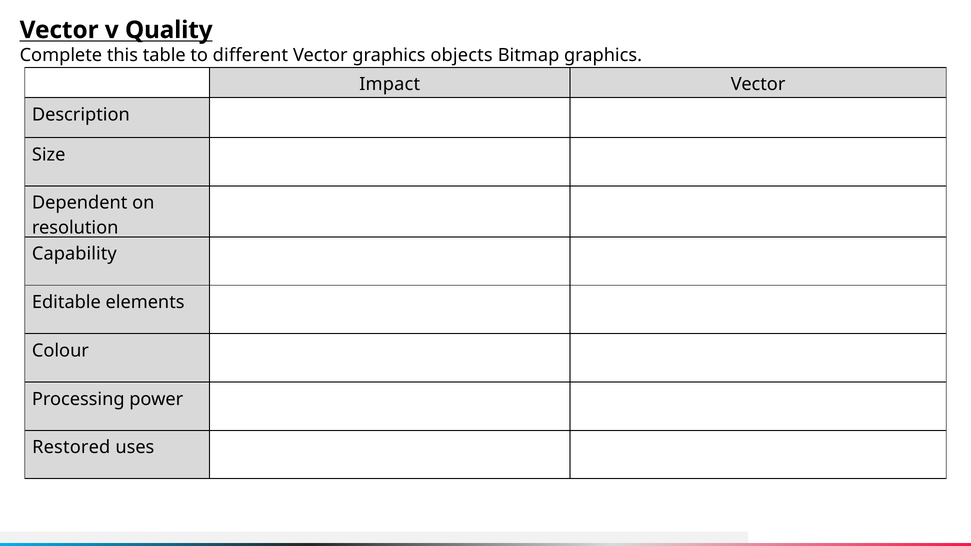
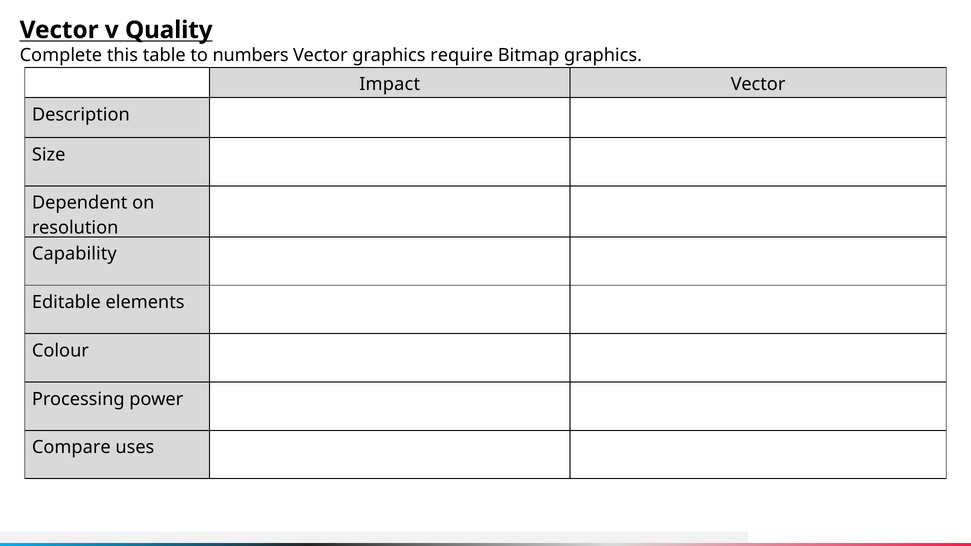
different: different -> numbers (251, 55)
objects: objects -> require (462, 55)
Restored: Restored -> Compare (71, 448)
